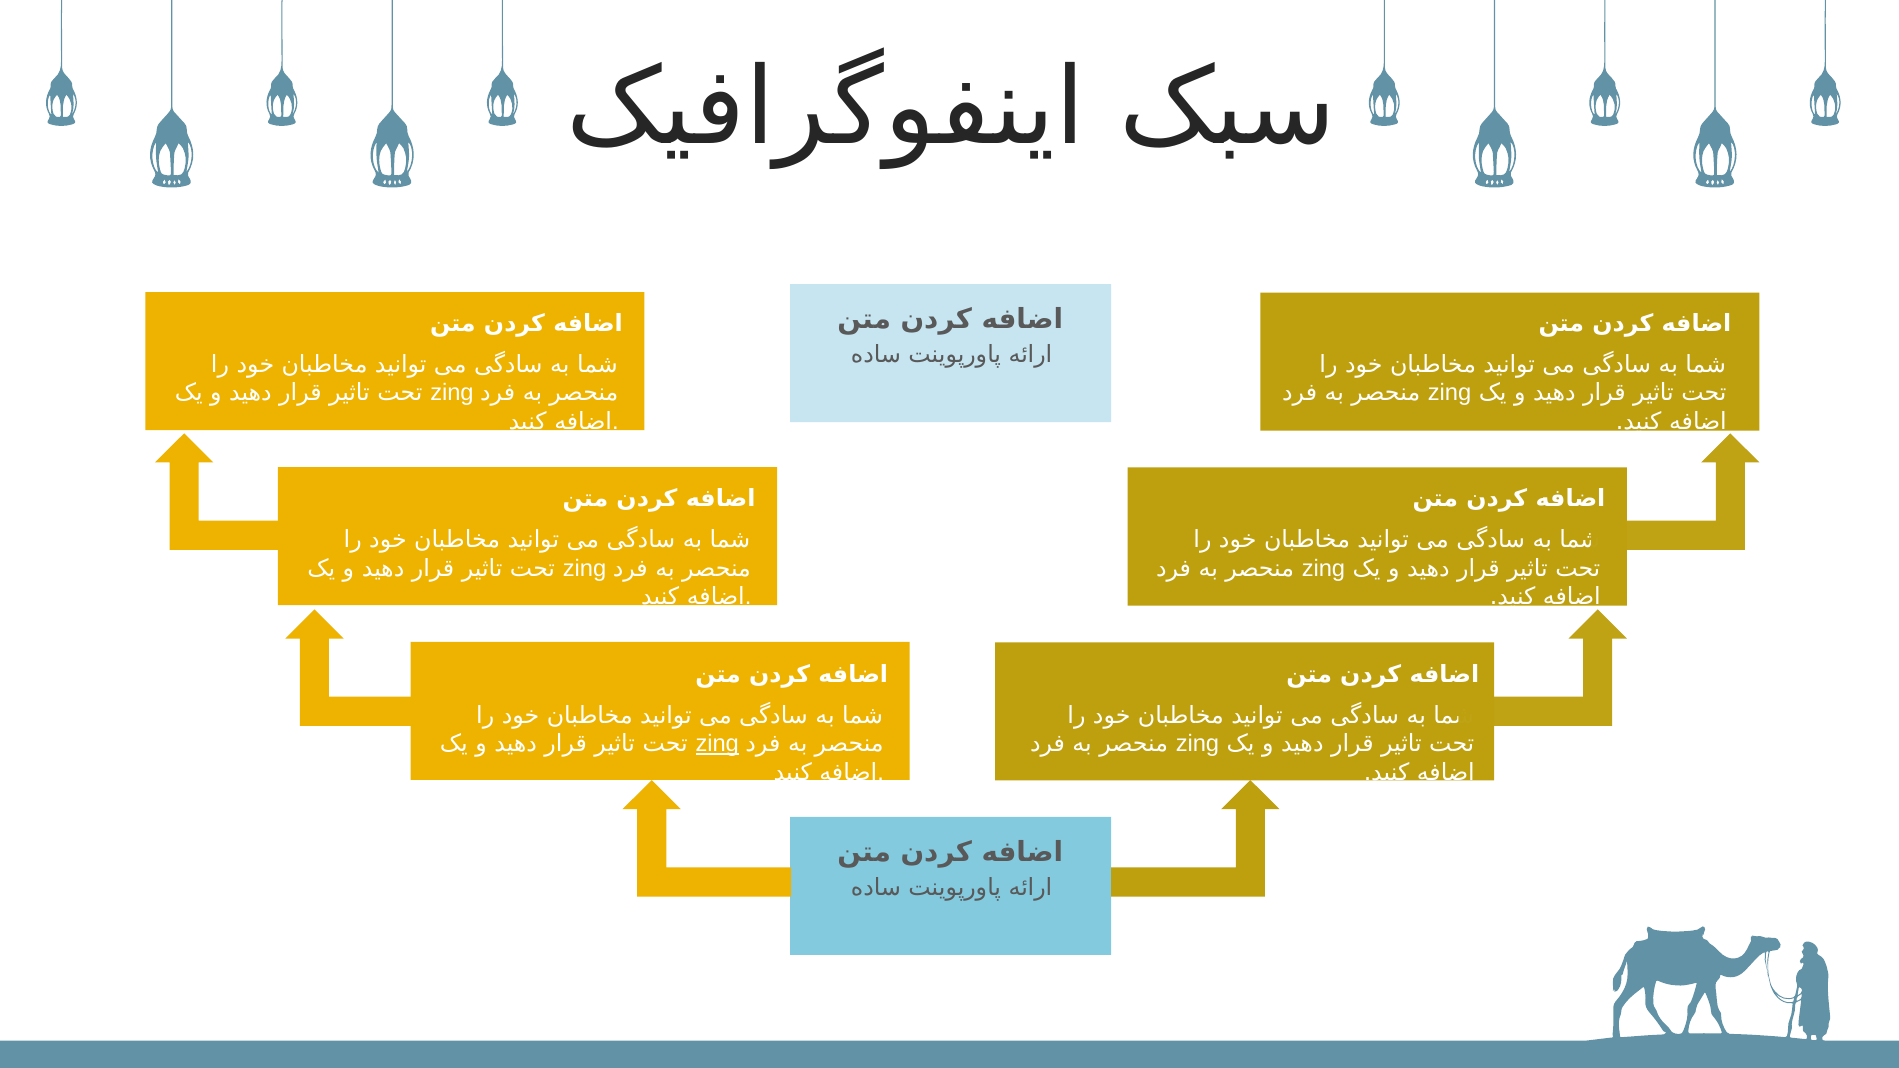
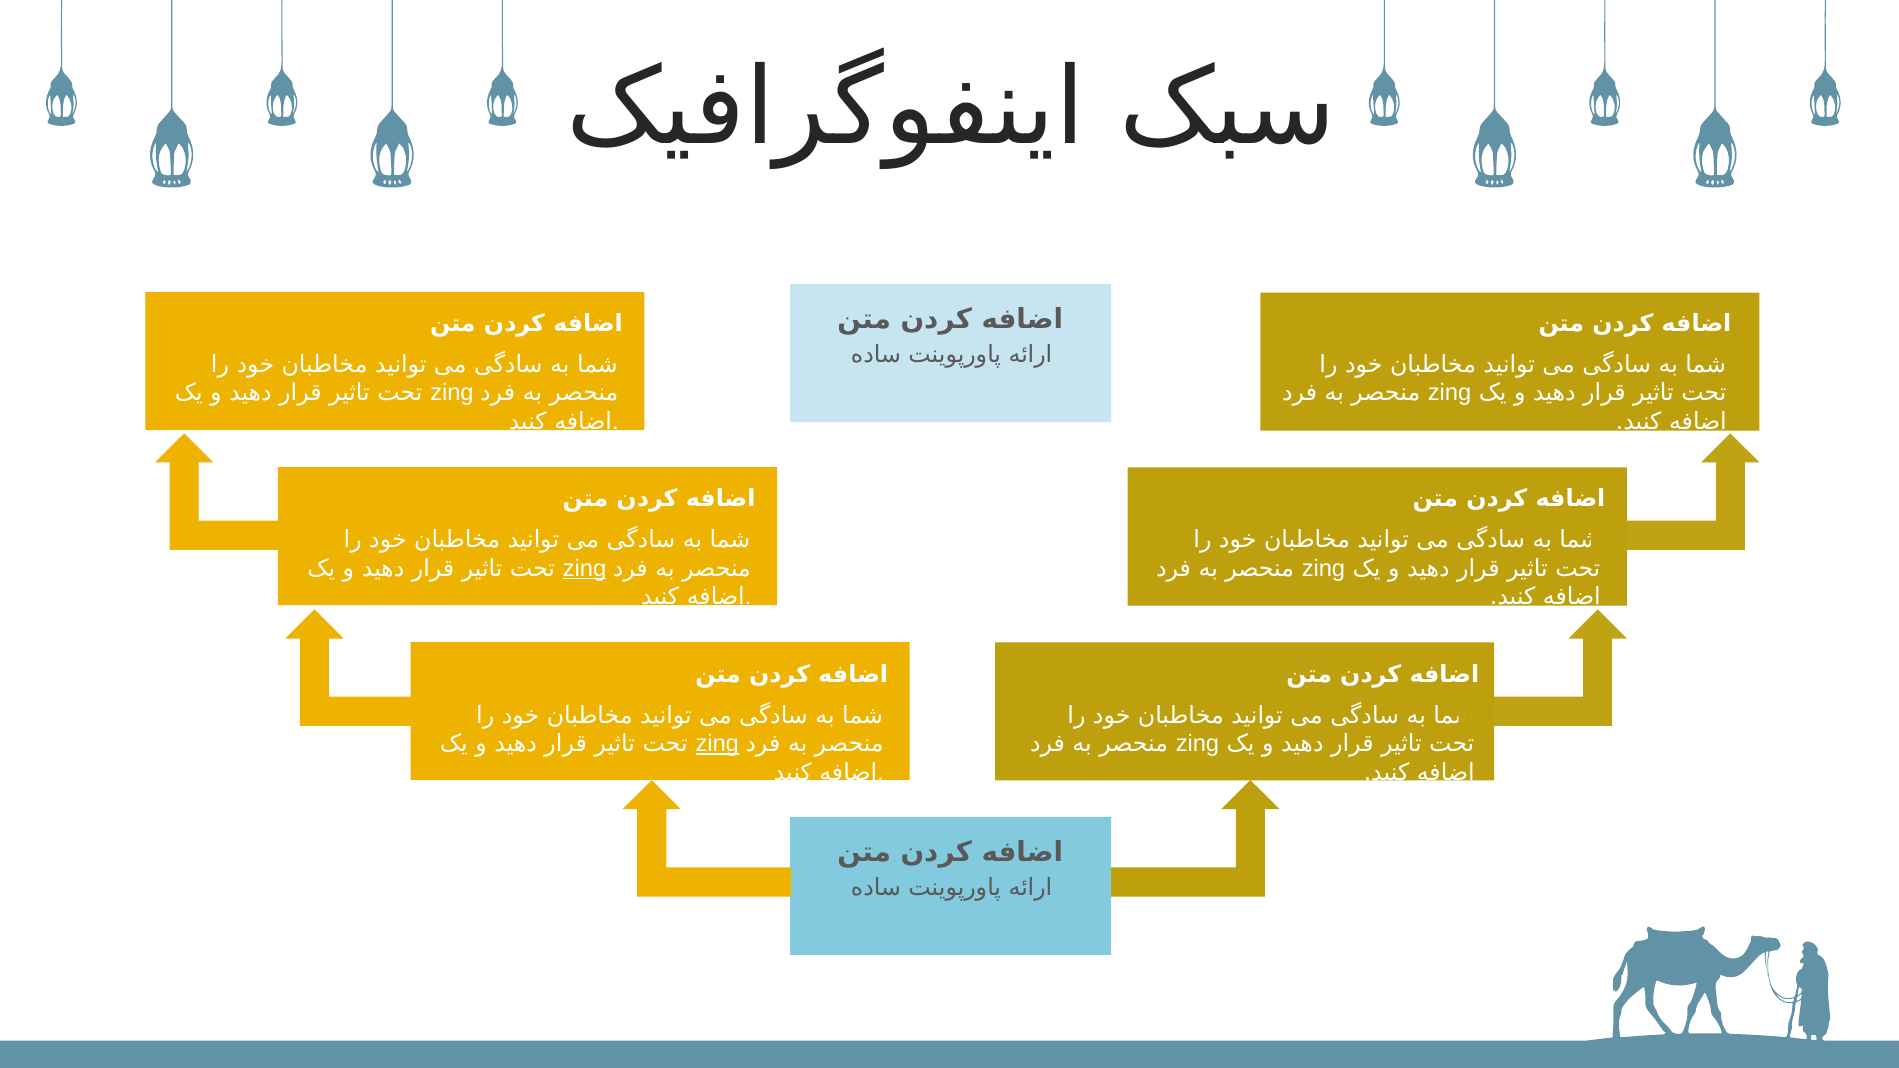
zing underline: none -> present (585, 568)
